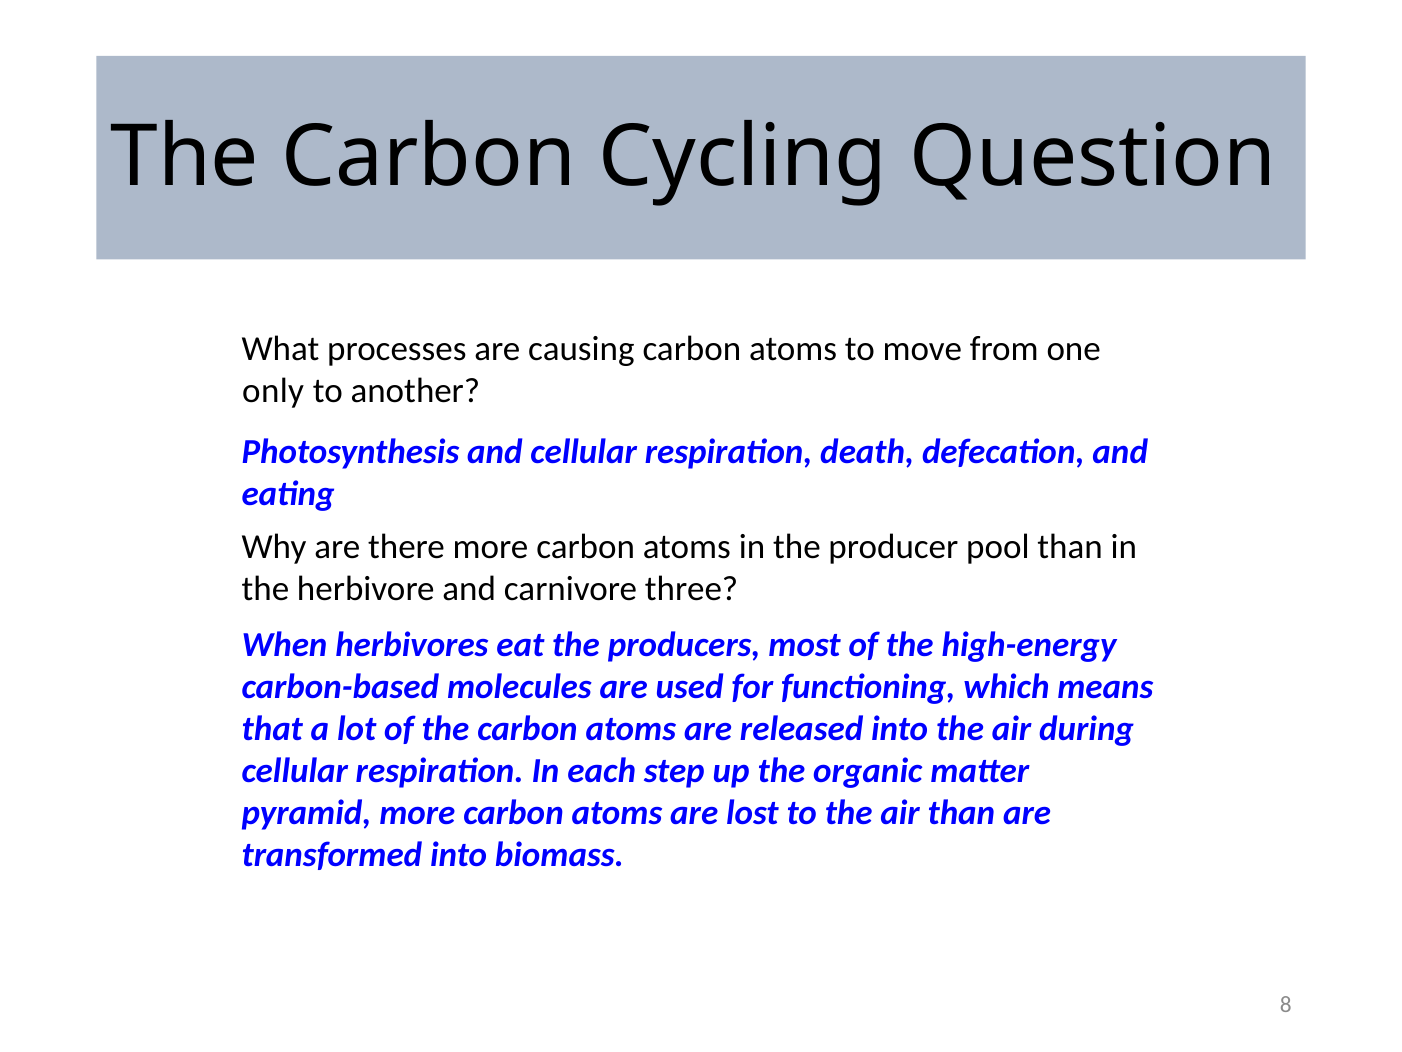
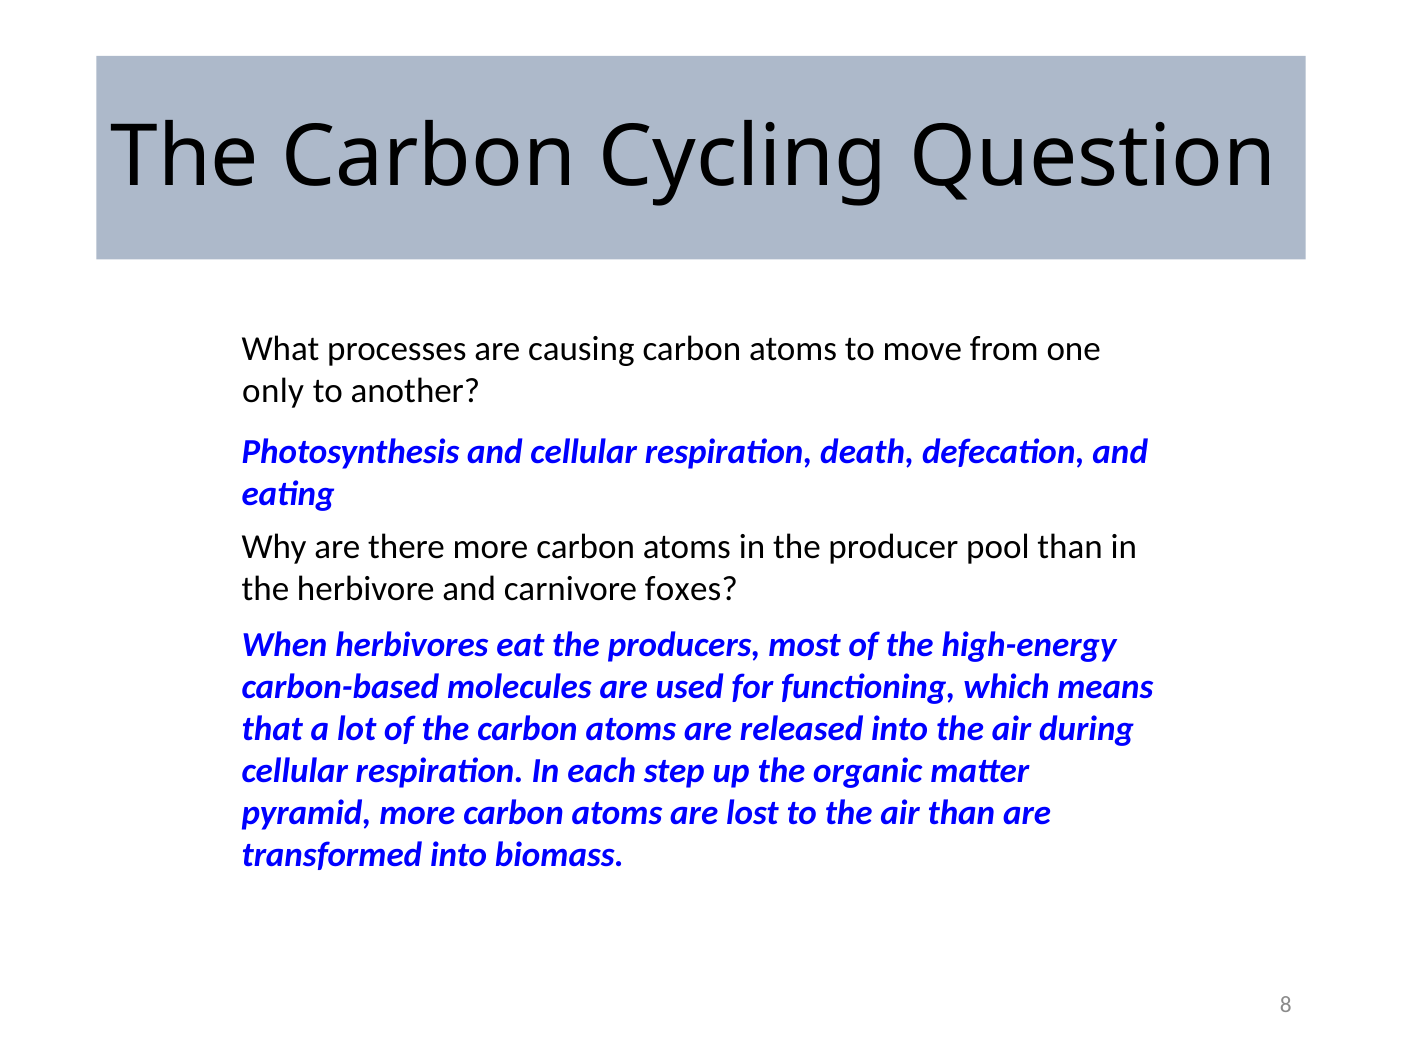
three: three -> foxes (691, 589)
